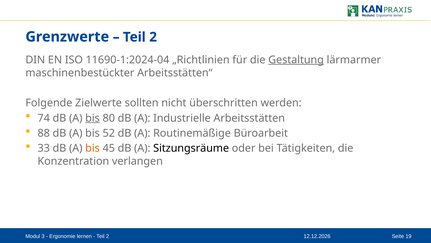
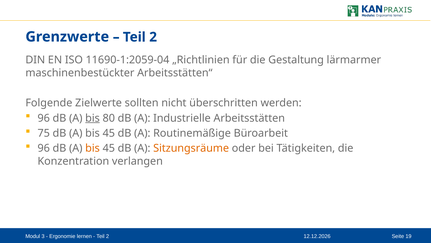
11690-1:2024-04: 11690-1:2024-04 -> 11690-1:2059-04 (128, 60)
Gestaltung underline: present -> none (296, 60)
74: 74 -> 96 (44, 118)
88: 88 -> 75 (44, 133)
52: 52 -> 45 (109, 133)
33: 33 -> 96 (44, 148)
Sitzungsräume colour: black -> orange (191, 148)
